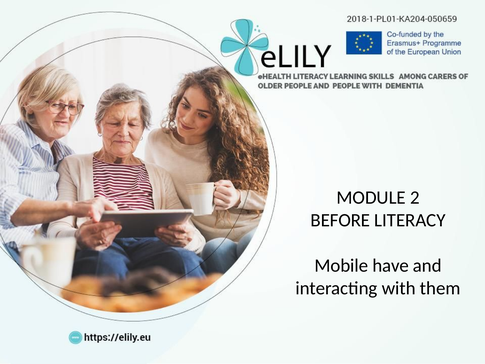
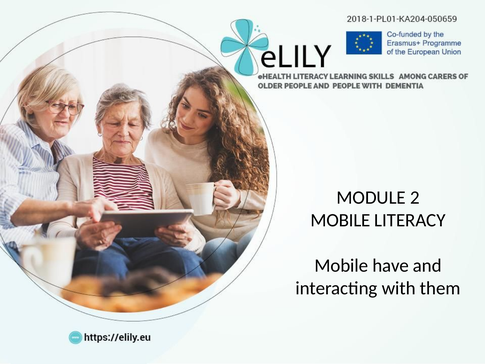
BEFORE: BEFORE -> MOBILE (340, 220)
